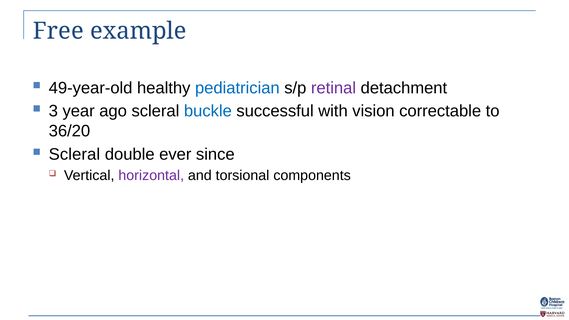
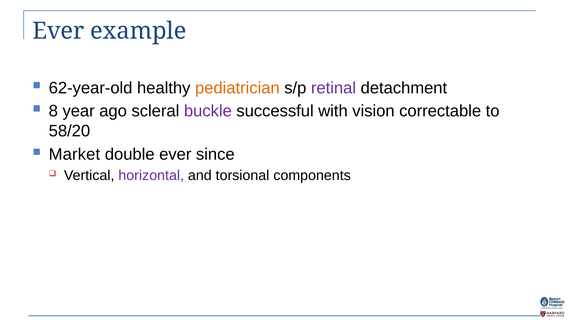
Free: Free -> Ever (58, 31)
49-year-old: 49-year-old -> 62-year-old (91, 88)
pediatrician colour: blue -> orange (237, 88)
3: 3 -> 8 (53, 111)
buckle colour: blue -> purple (208, 111)
36/20: 36/20 -> 58/20 (69, 131)
Scleral: Scleral -> Market (74, 154)
